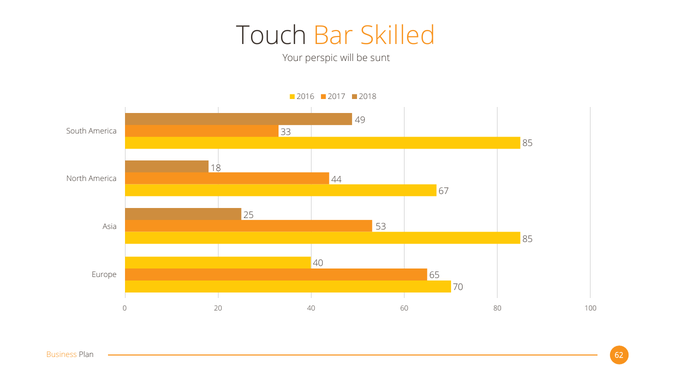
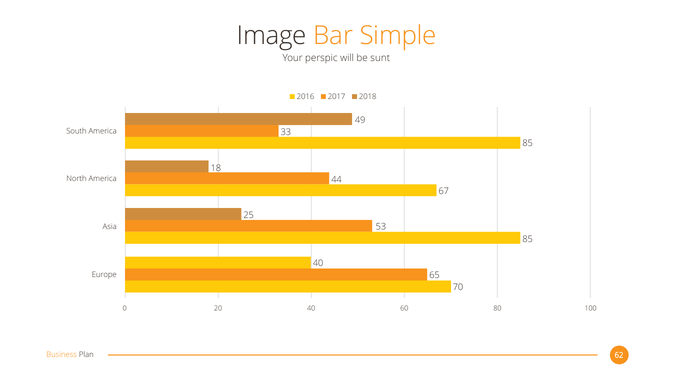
Touch: Touch -> Image (272, 36)
Skilled: Skilled -> Simple (398, 36)
